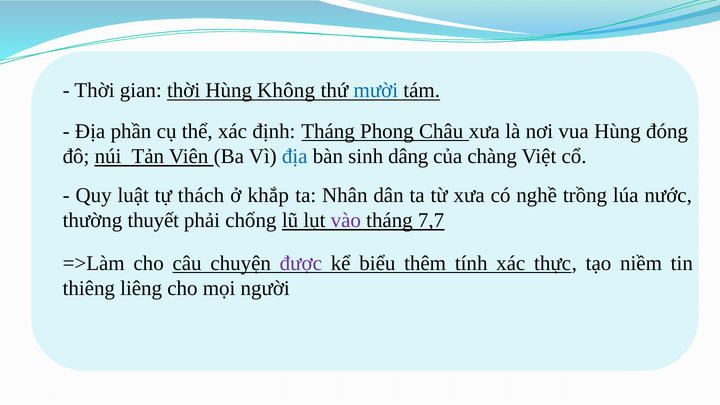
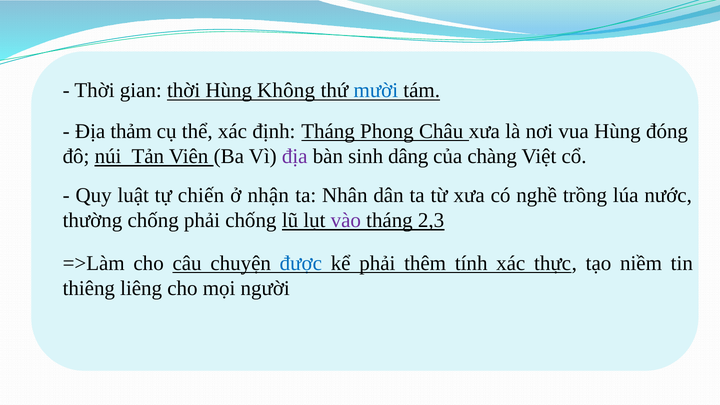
phần: phần -> thảm (131, 131)
địa colour: blue -> purple (295, 156)
thách: thách -> chiến (201, 195)
khắp: khắp -> nhận (268, 195)
thường thuyết: thuyết -> chống (153, 221)
7,7: 7,7 -> 2,3 (431, 221)
được colour: purple -> blue (301, 263)
kể biểu: biểu -> phải (377, 263)
